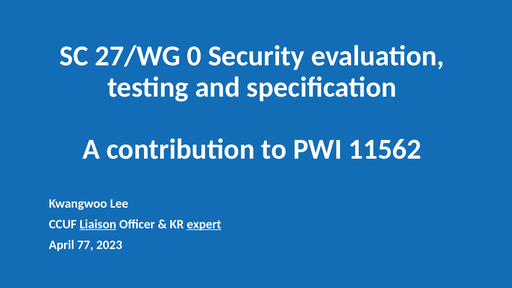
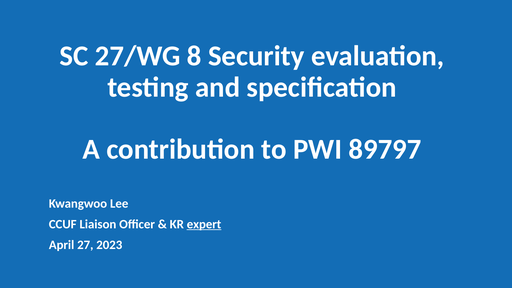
0: 0 -> 8 (194, 56)
11562: 11562 -> 89797 (385, 149)
Liaison underline: present -> none (98, 224)
77: 77 -> 27 (85, 245)
